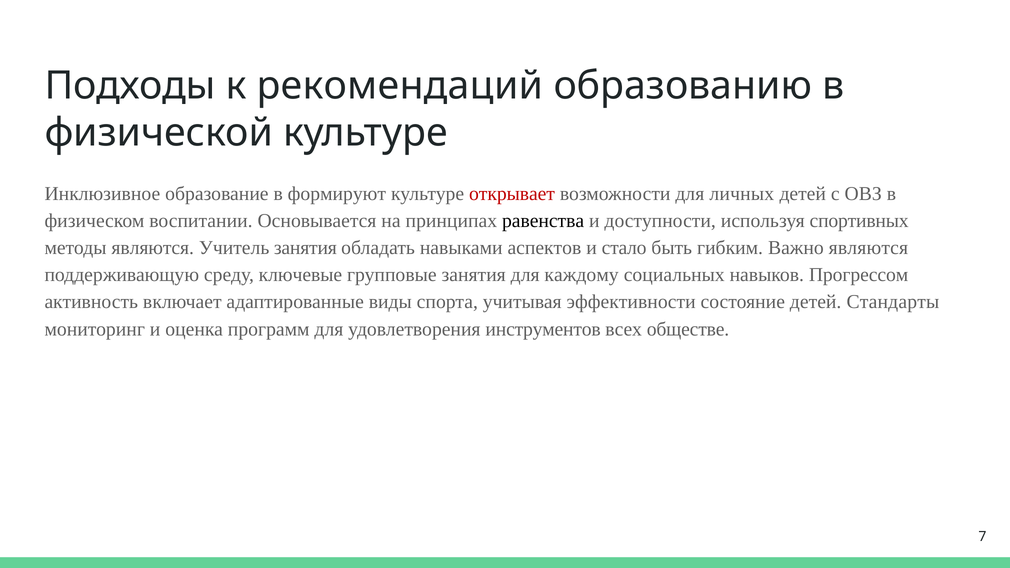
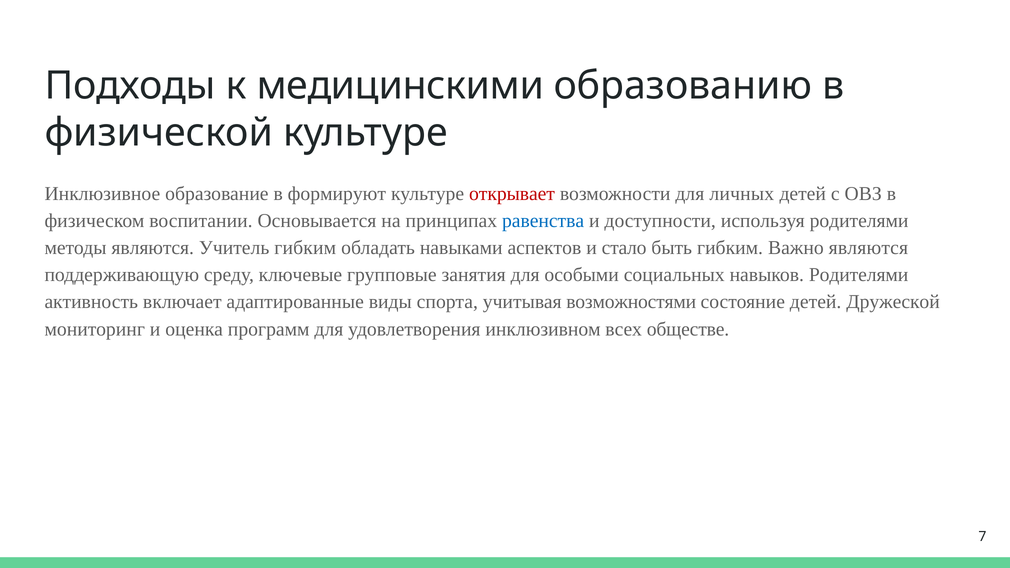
рекомендаций: рекомендаций -> медицинскими (400, 86)
равенства colour: black -> blue (543, 221)
используя спортивных: спортивных -> родителями (859, 221)
Учитель занятия: занятия -> гибким (305, 248)
каждому: каждому -> особыми (582, 275)
навыков Прогрессом: Прогрессом -> Родителями (859, 275)
эффективности: эффективности -> возможностями (631, 302)
Стандарты: Стандарты -> Дружеской (893, 302)
инструментов: инструментов -> инклюзивном (543, 329)
